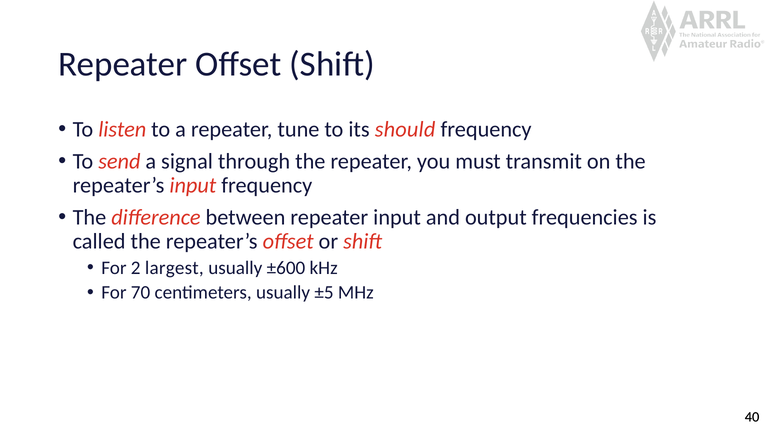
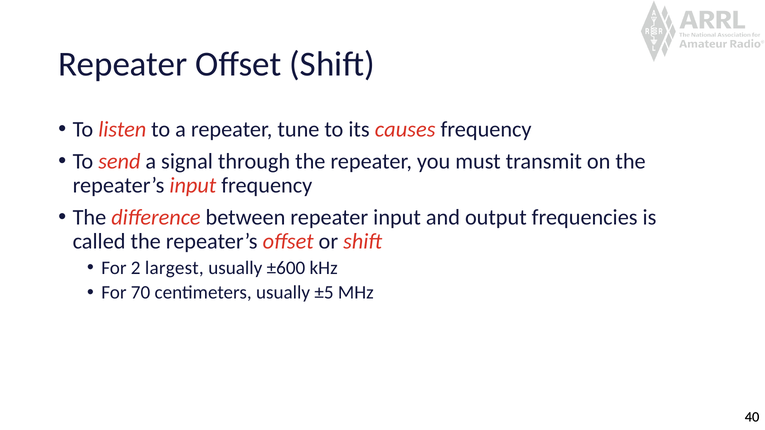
should: should -> causes (405, 129)
